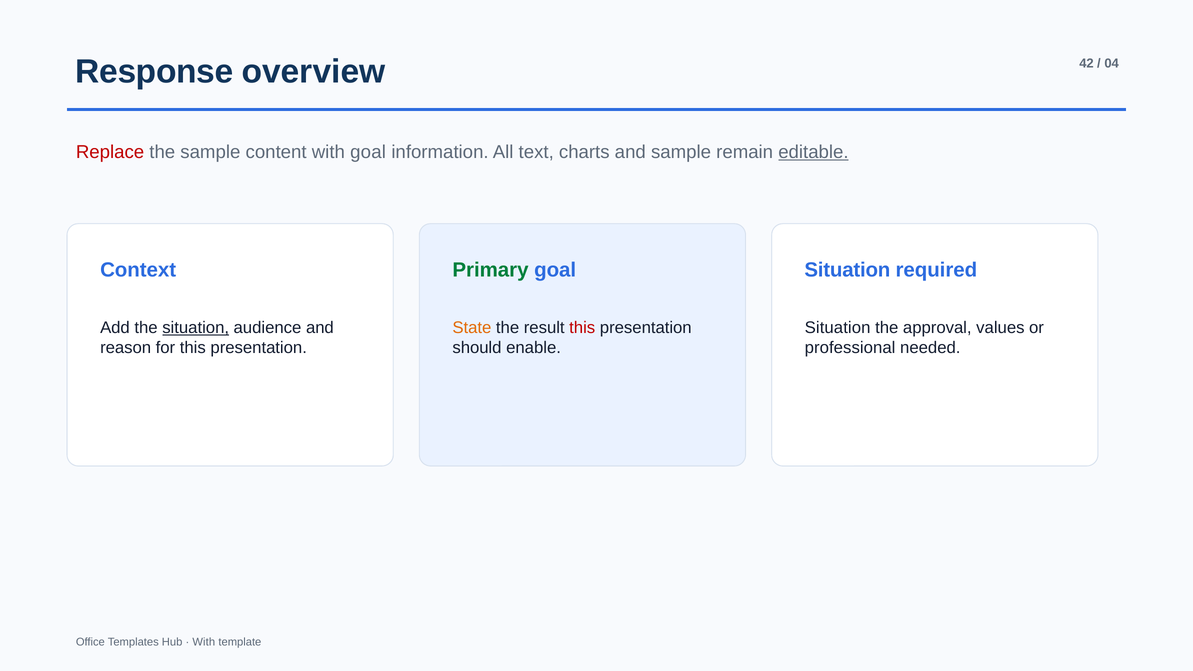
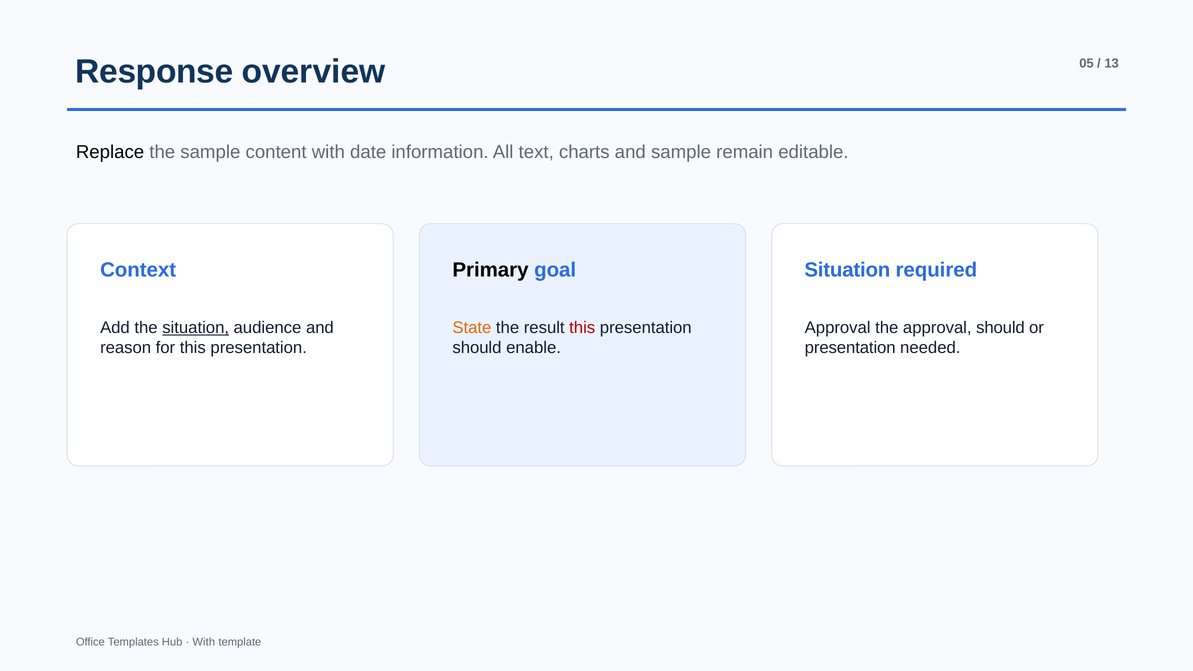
42: 42 -> 05 (1086, 63)
04: 04 -> 13 (1112, 63)
Replace colour: red -> black (110, 152)
with goal: goal -> date (368, 152)
editable underline: present -> none (813, 152)
Primary colour: green -> black (491, 270)
Situation: Situation -> Approval (838, 328)
approval values: values -> should (1000, 328)
professional: professional -> presentation (850, 348)
